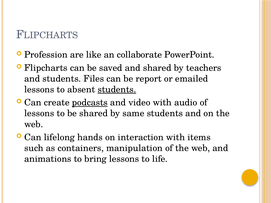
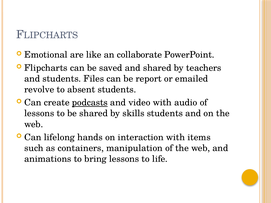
Profession: Profession -> Emotional (46, 55)
lessons: lessons -> revolve (39, 90)
students underline: present -> none (117, 90)
same: same -> skills (133, 114)
